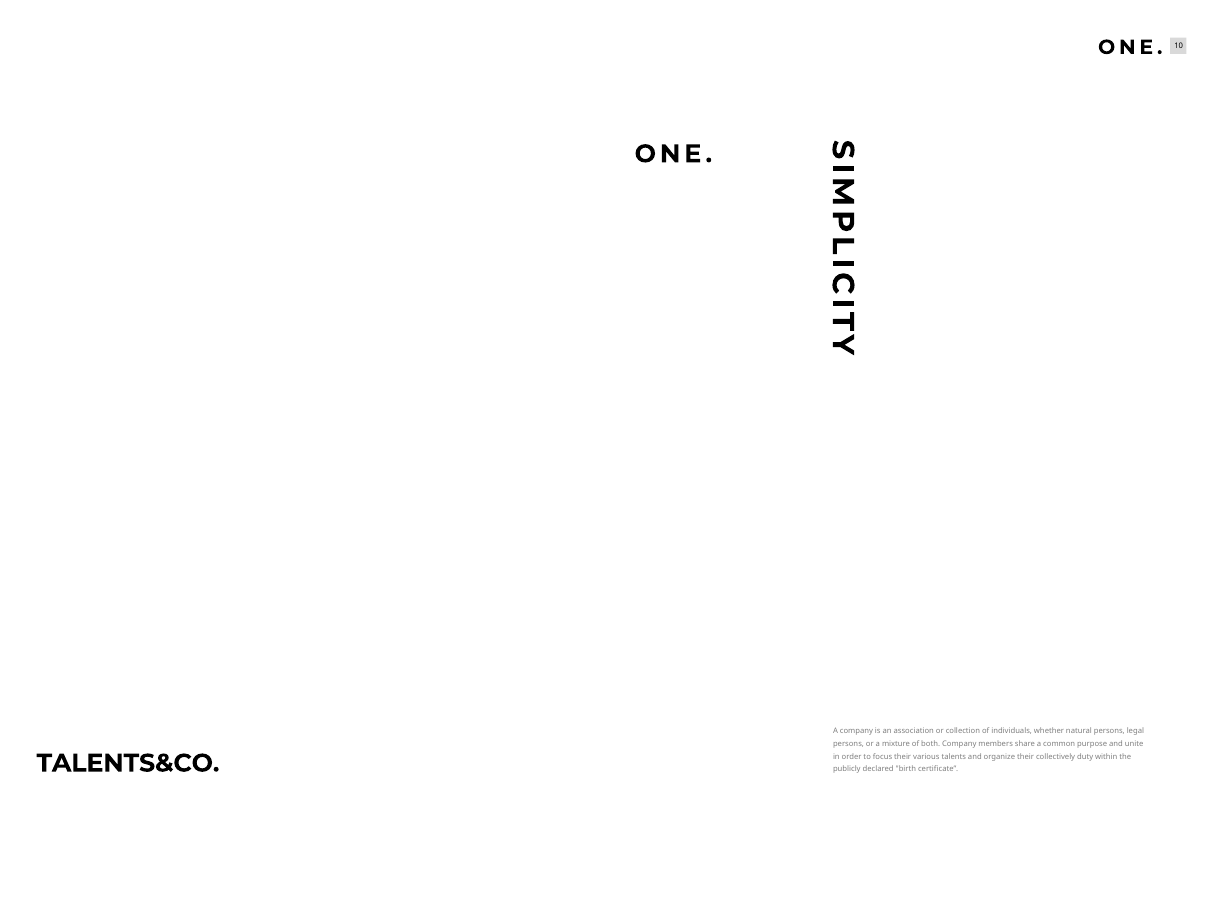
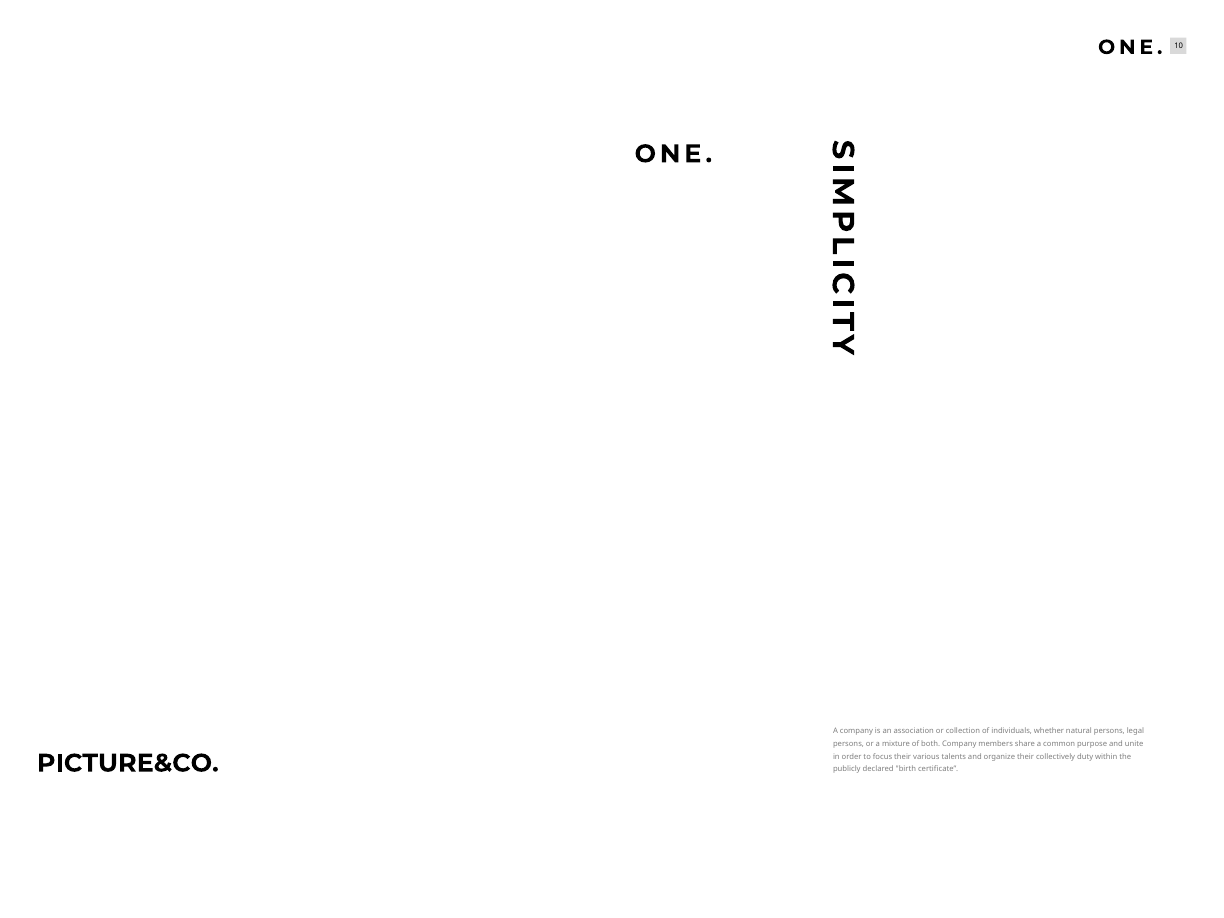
TALENTS&CO: TALENTS&CO -> PICTURE&CO (128, 763)
